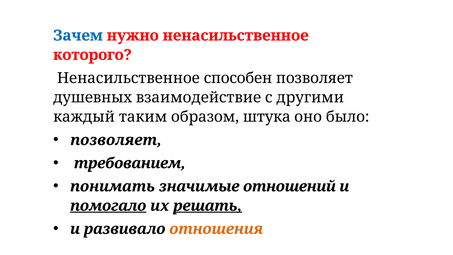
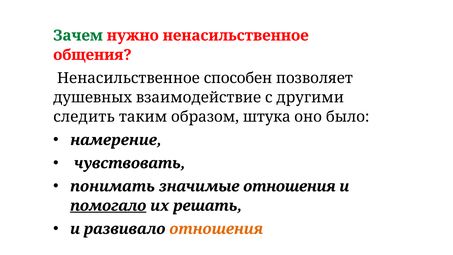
Зачем colour: blue -> green (78, 35)
которого: которого -> общения (92, 55)
каждый: каждый -> следить (84, 117)
позволяет: позволяет -> намерение (116, 140)
требованием: требованием -> чувствовать (130, 163)
значимые отношений: отношений -> отношения (290, 186)
решать underline: present -> none (208, 206)
